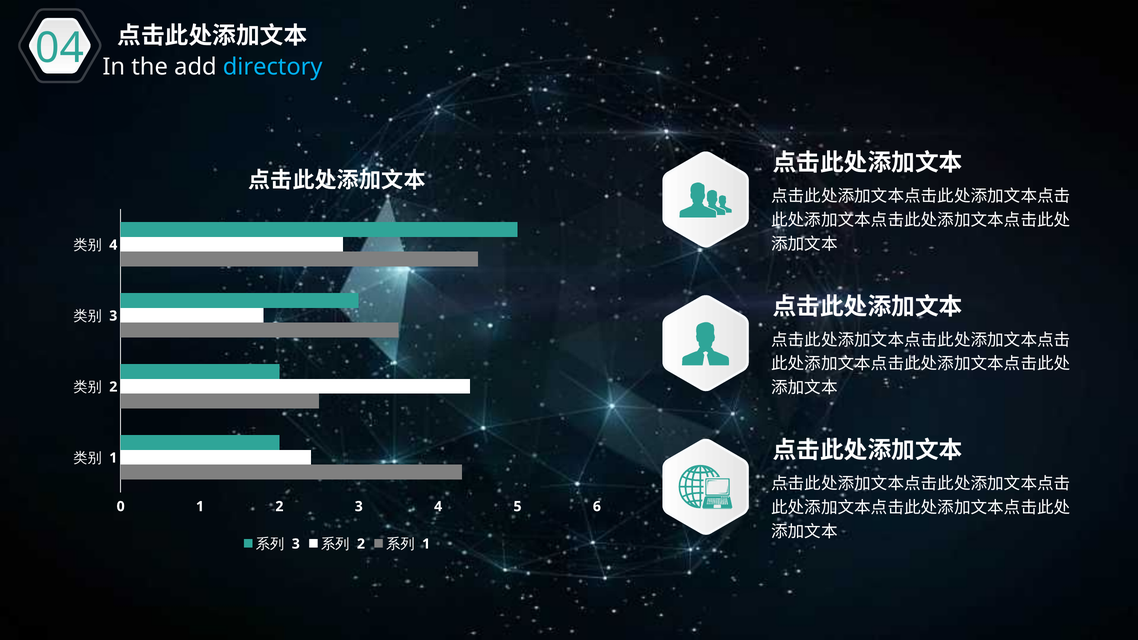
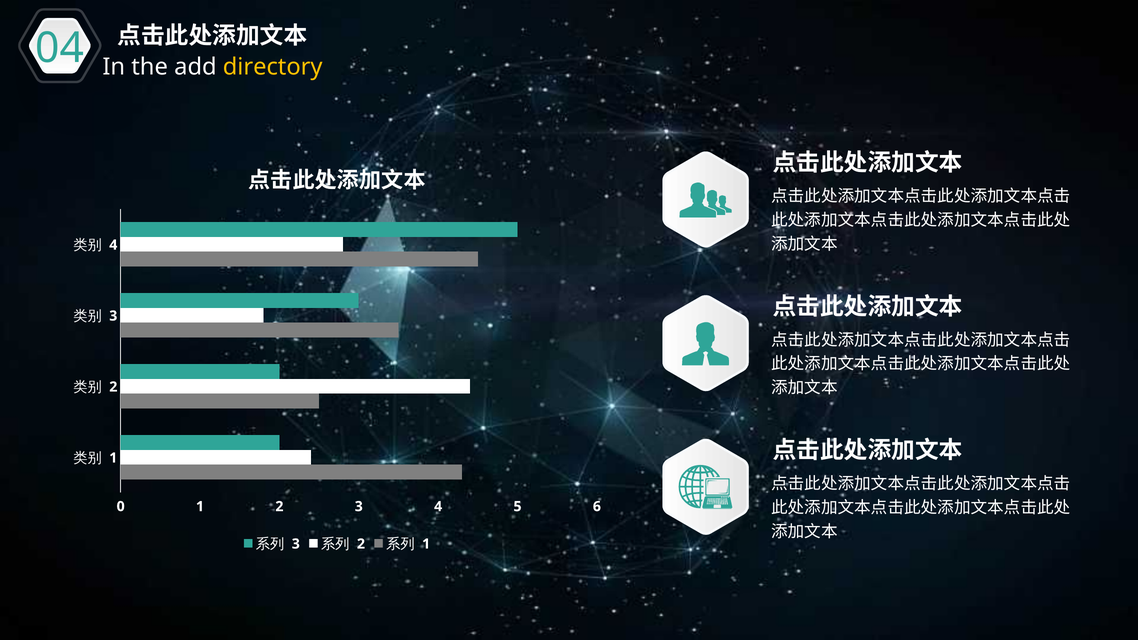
directory colour: light blue -> yellow (273, 67)
